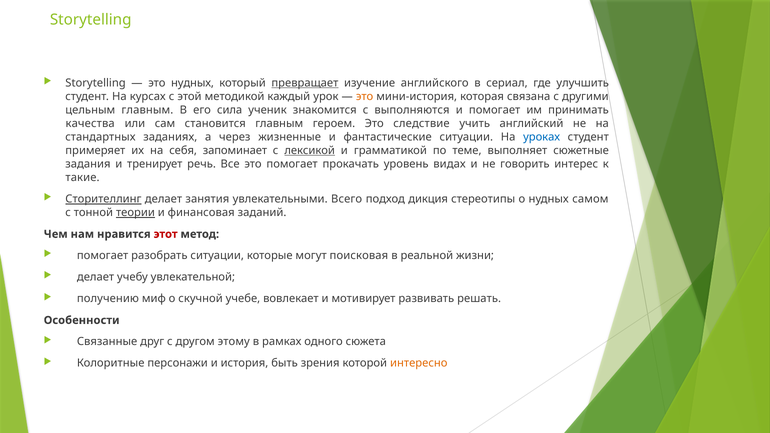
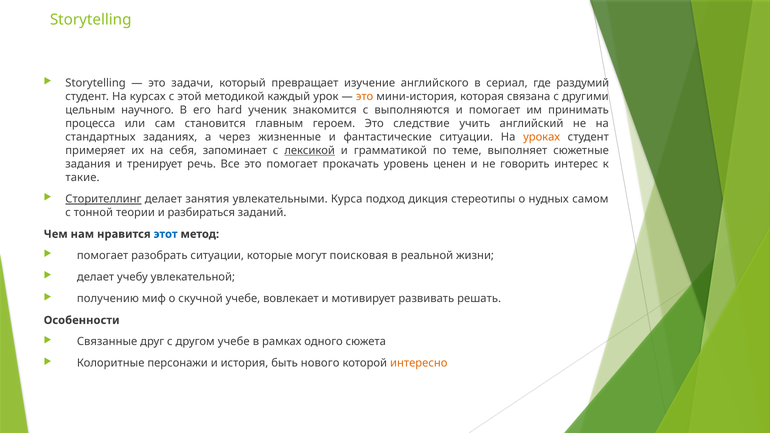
это нудных: нудных -> задачи (192, 83)
превращает underline: present -> none (305, 83)
улучшить: улучшить -> раздумий (583, 83)
цельным главным: главным -> научного (148, 110)
сила: сила -> hard (230, 110)
качества: качества -> процесса (90, 124)
уроках colour: blue -> orange (542, 137)
видах: видах -> ценен (450, 164)
Всего: Всего -> Курса (347, 199)
теории underline: present -> none (135, 213)
финансовая: финансовая -> разбираться (201, 213)
этот colour: red -> blue (166, 234)
другом этому: этому -> учебе (234, 342)
зрения: зрения -> нового (320, 363)
